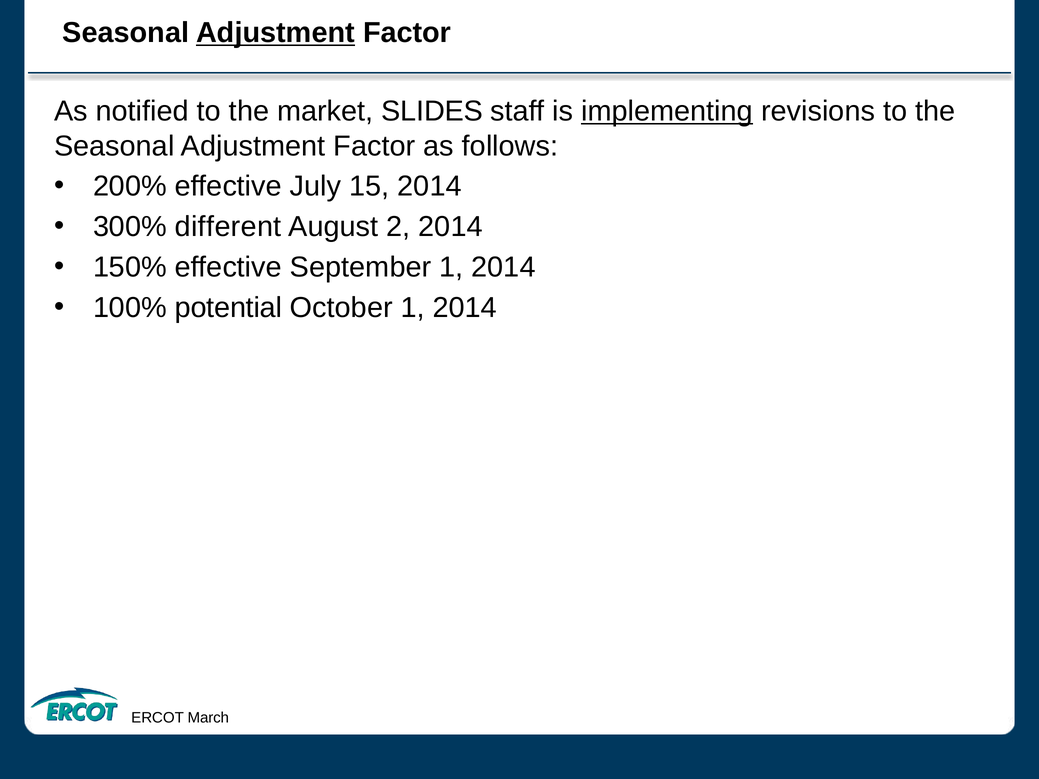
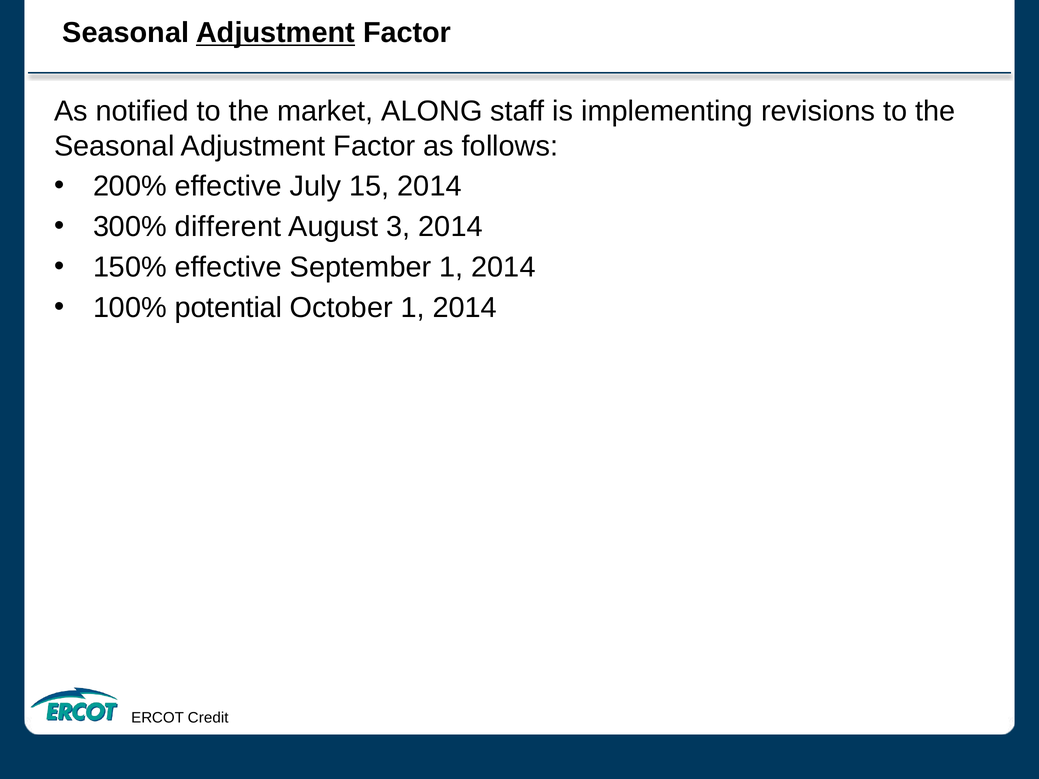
SLIDES: SLIDES -> ALONG (432, 111)
implementing underline: present -> none (667, 111)
2: 2 -> 3 (398, 227)
March: March -> Credit (208, 718)
